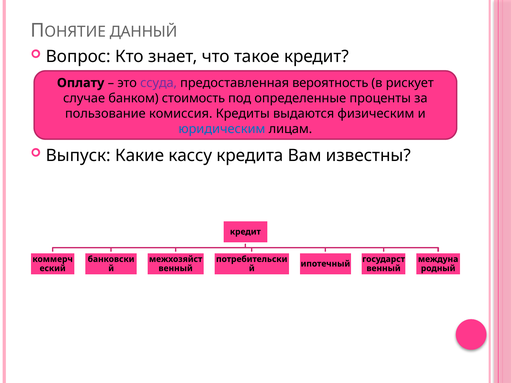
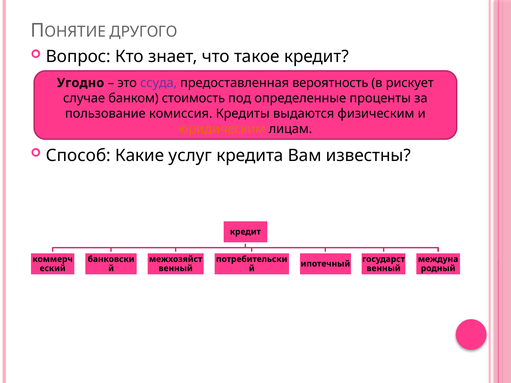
ДАННЫЙ: ДАННЫЙ -> ДРУГОГО (144, 32)
Оплату: Оплату -> Угодно (81, 83)
юридическим colour: blue -> orange (222, 129)
Выпуск: Выпуск -> Способ (78, 155)
кассу: кассу -> услуг (190, 155)
